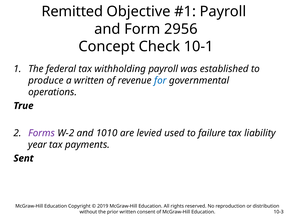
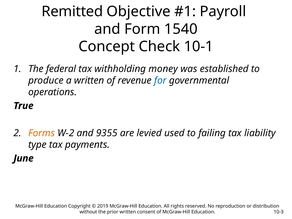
2956: 2956 -> 1540 (181, 29)
withholding payroll: payroll -> money (163, 69)
Forms colour: purple -> orange (42, 133)
1010: 1010 -> 9355 (107, 133)
failure: failure -> failing (212, 133)
year: year -> type (37, 145)
Sent: Sent -> June (24, 158)
